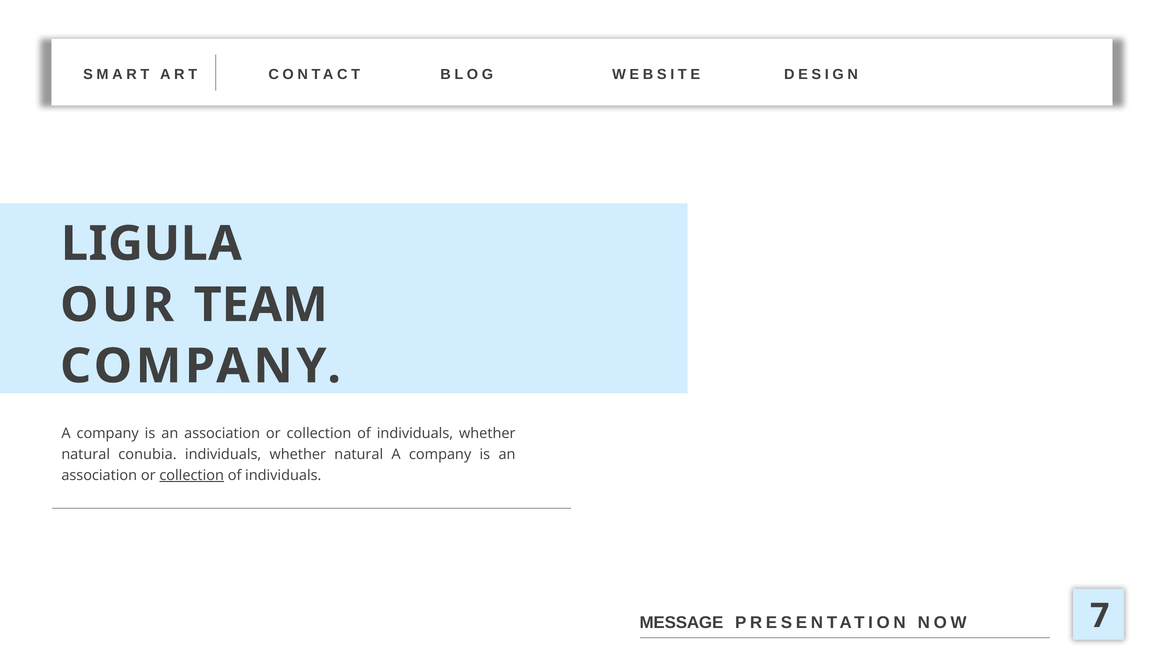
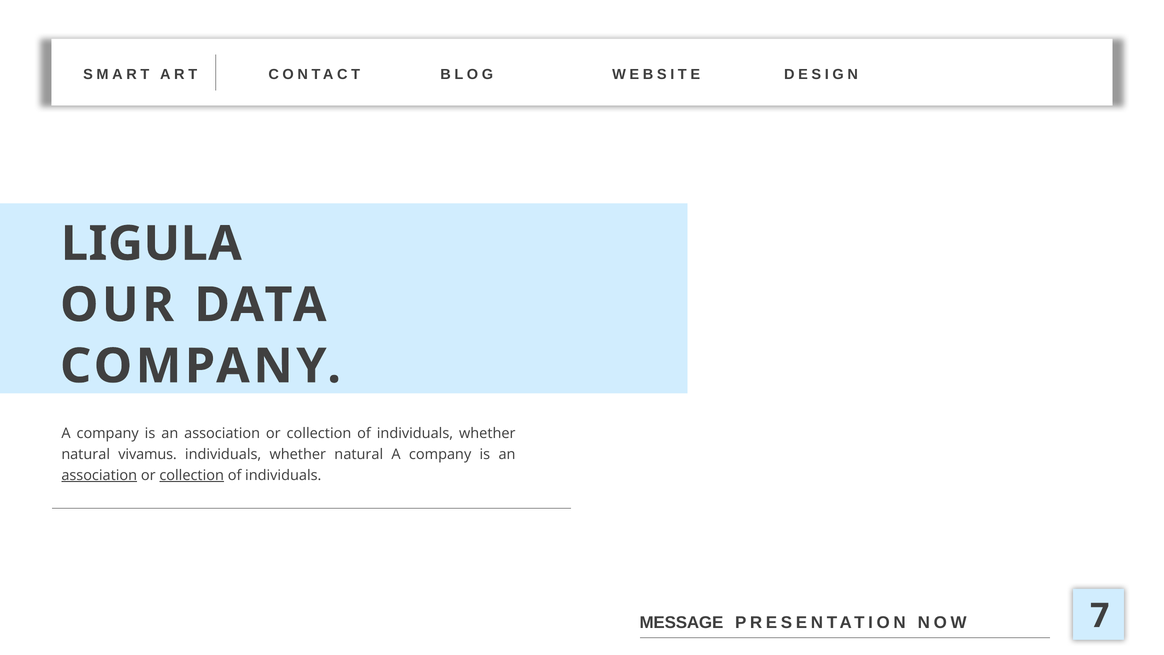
TEAM: TEAM -> DATA (260, 305)
conubia: conubia -> vivamus (148, 454)
association underline: none -> present (99, 475)
